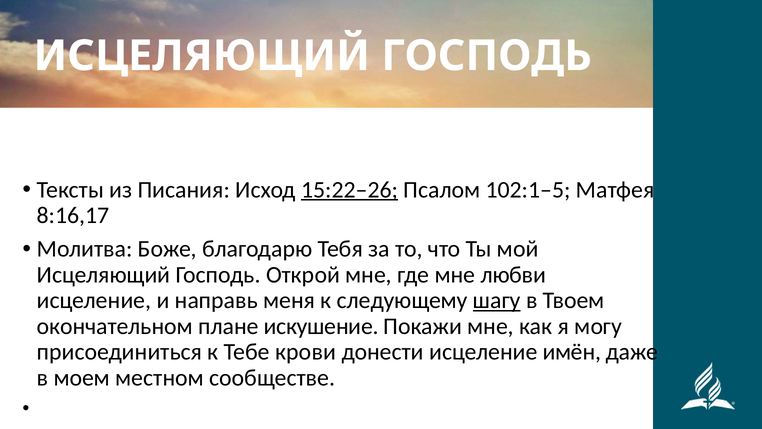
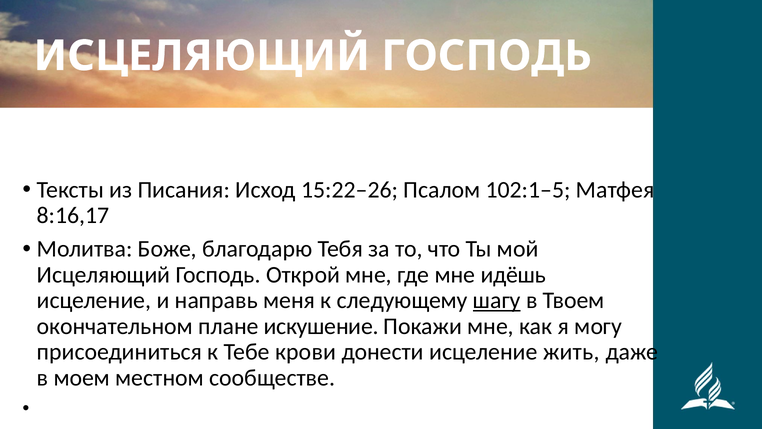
15:22–26 underline: present -> none (350, 189)
любви: любви -> идёшь (513, 275)
имён: имён -> жить (572, 352)
